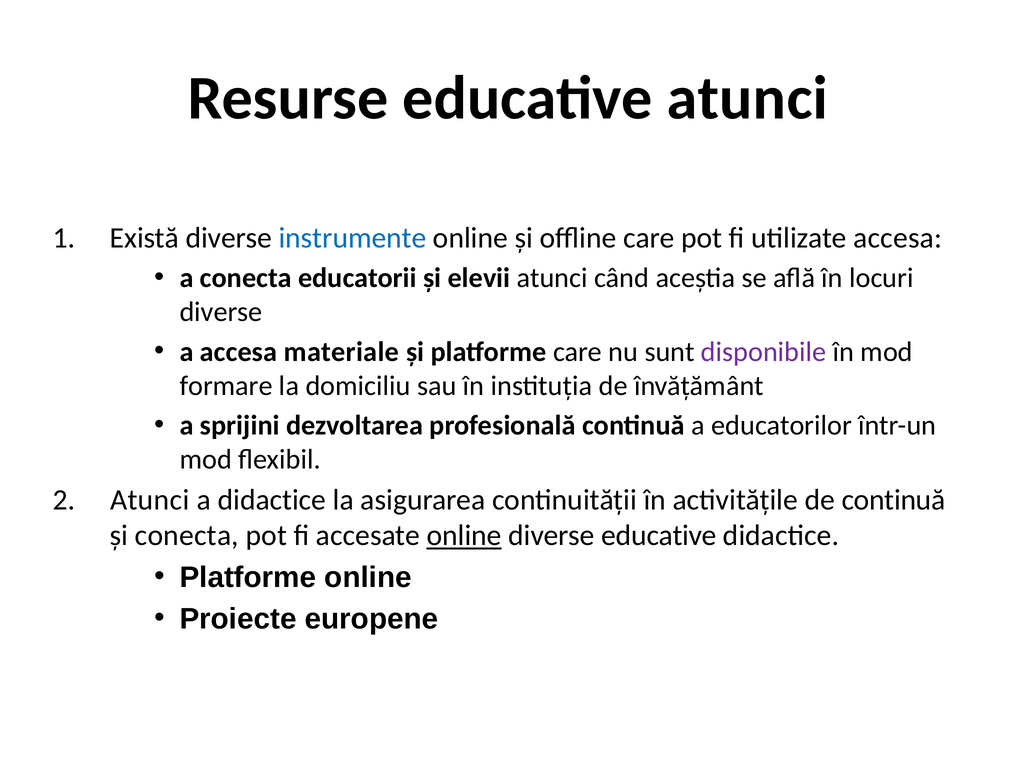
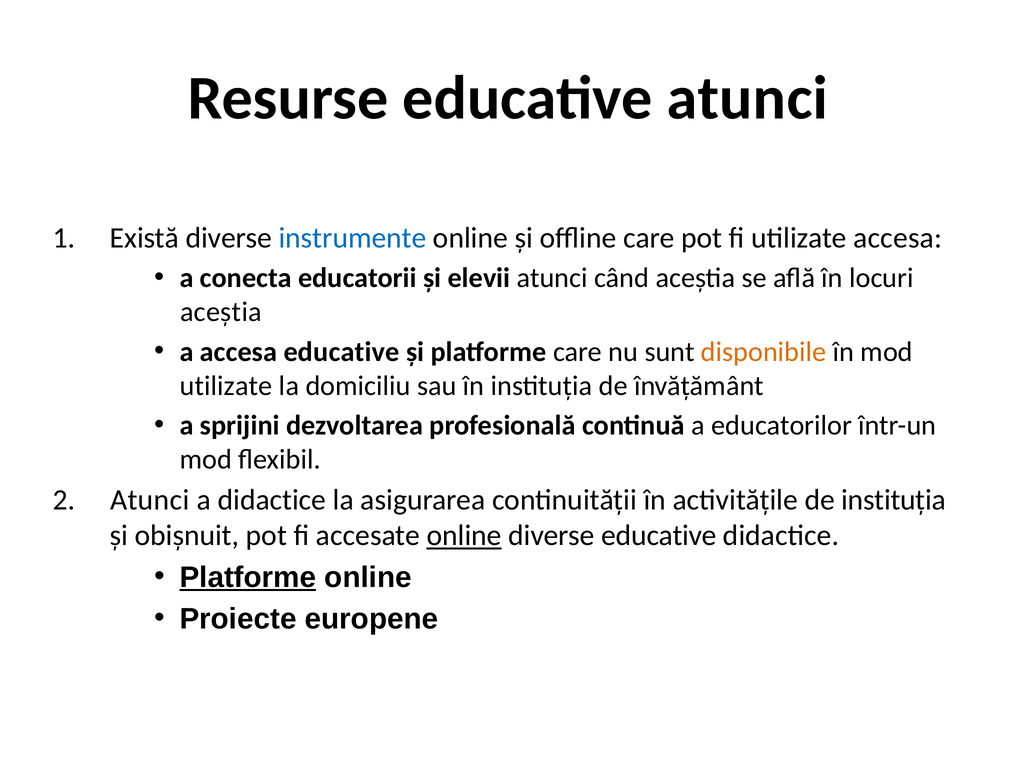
diverse: diverse -> aceștia (221, 312)
accesa materiale: materiale -> educative (342, 352)
disponibile colour: purple -> orange (764, 352)
formare: formare -> utilizate (226, 386)
de continuă: continuă -> instituția (894, 500)
și conecta: conecta -> obișnuit (187, 536)
Platforme underline: none -> present (248, 577)
